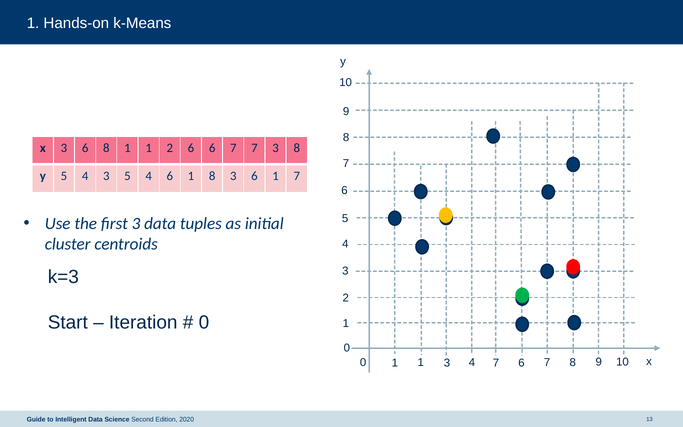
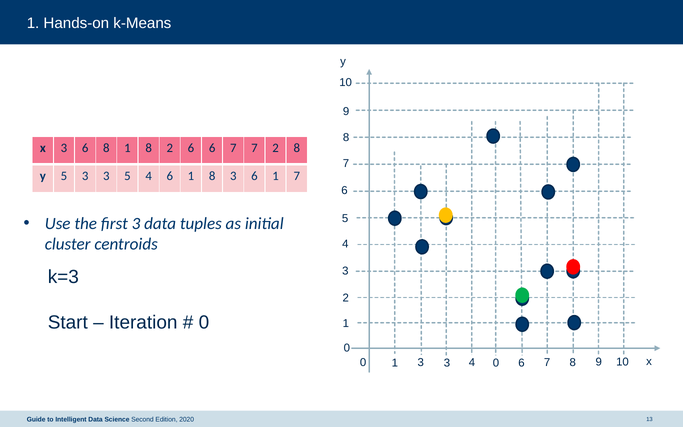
8 1 1: 1 -> 8 (149, 148)
7 3: 3 -> 2 (276, 148)
y 5 4: 4 -> 3 (85, 176)
0 1 1: 1 -> 3 (421, 362)
4 7: 7 -> 0 (496, 363)
